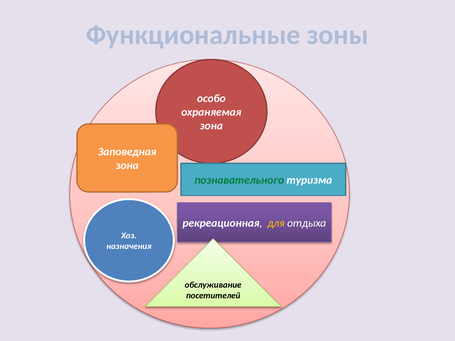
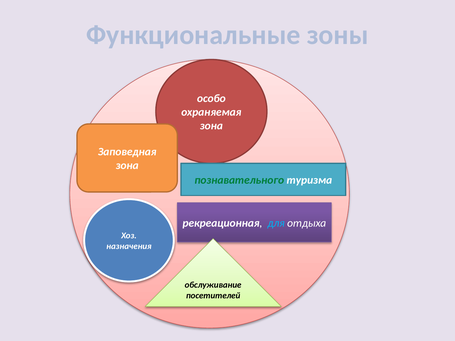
для colour: yellow -> light blue (276, 223)
